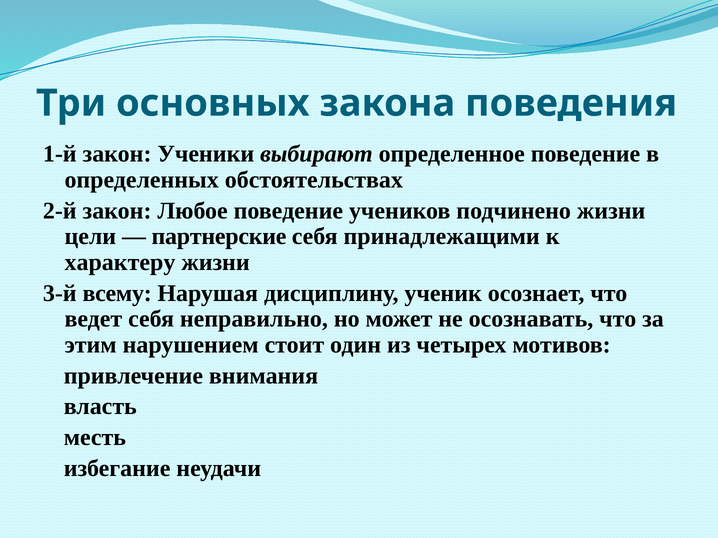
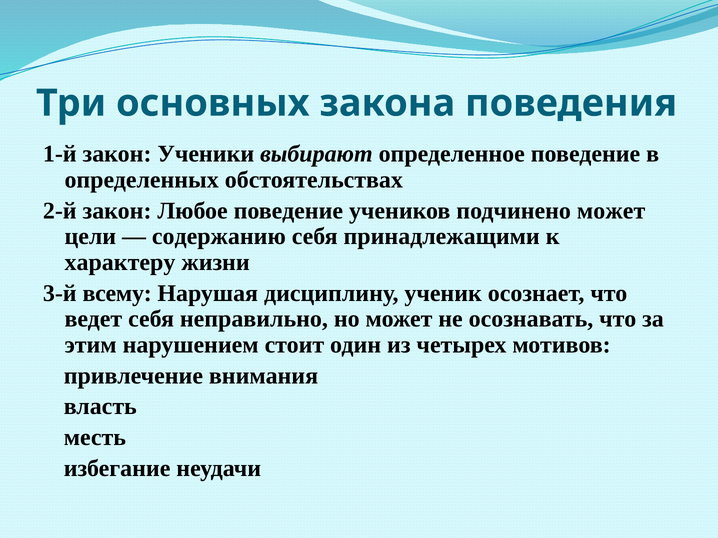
подчинено жизни: жизни -> может (611, 211)
партнерские: партнерские -> содержанию (219, 237)
